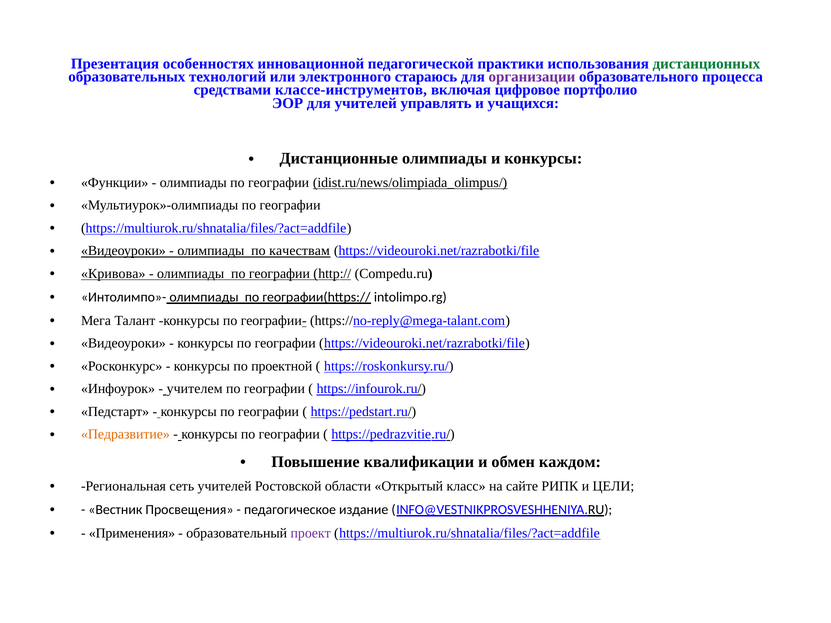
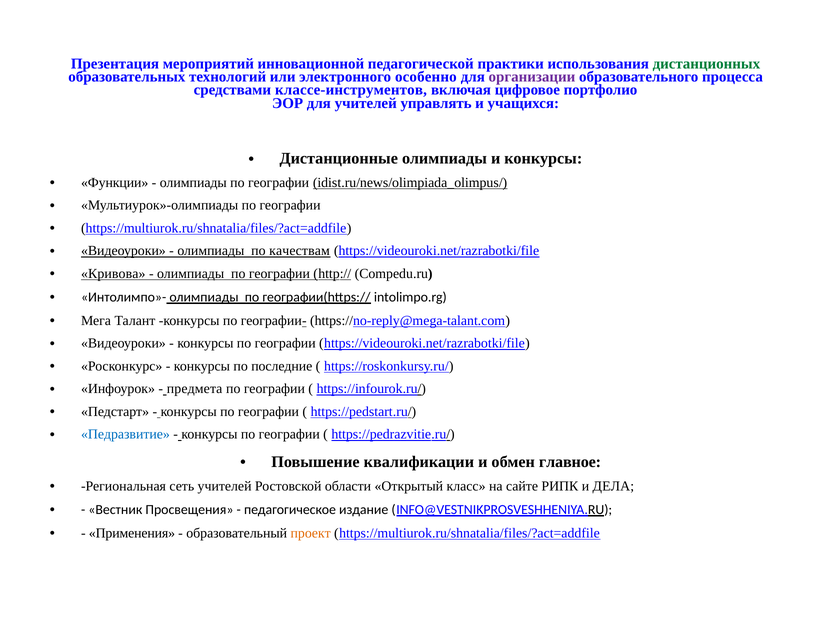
особенностях: особенностях -> мероприятий (208, 64)
стараюсь: стараюсь -> особенно (426, 77)
проектной: проектной -> последние (282, 366)
учителем: учителем -> предмета (195, 389)
Педразвитие colour: orange -> blue (125, 435)
каждом: каждом -> главное (570, 462)
ЦЕЛИ: ЦЕЛИ -> ДЕЛА (613, 486)
проект colour: purple -> orange (311, 533)
